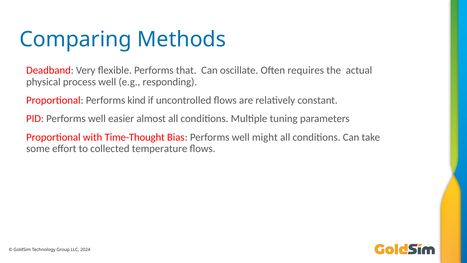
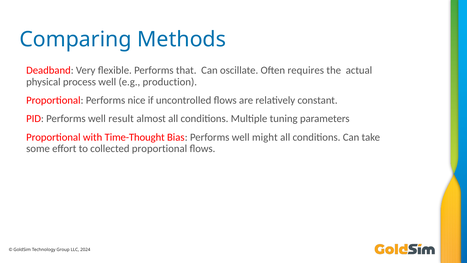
responding: responding -> production (170, 82)
kind: kind -> nice (137, 100)
easier: easier -> result (121, 119)
collected temperature: temperature -> proportional (160, 149)
